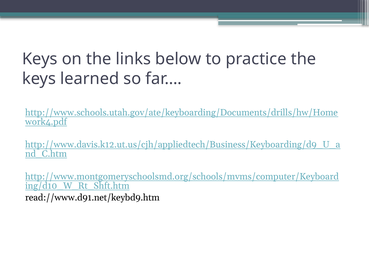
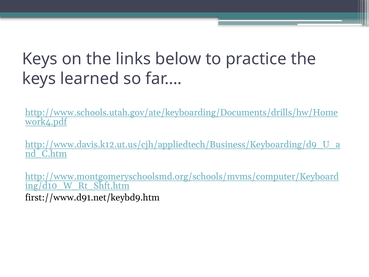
read://www.d91.net/keybd9.htm: read://www.d91.net/keybd9.htm -> first://www.d91.net/keybd9.htm (92, 197)
